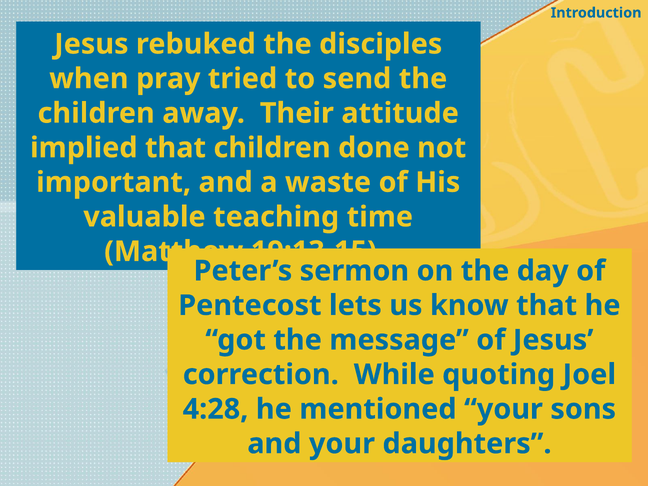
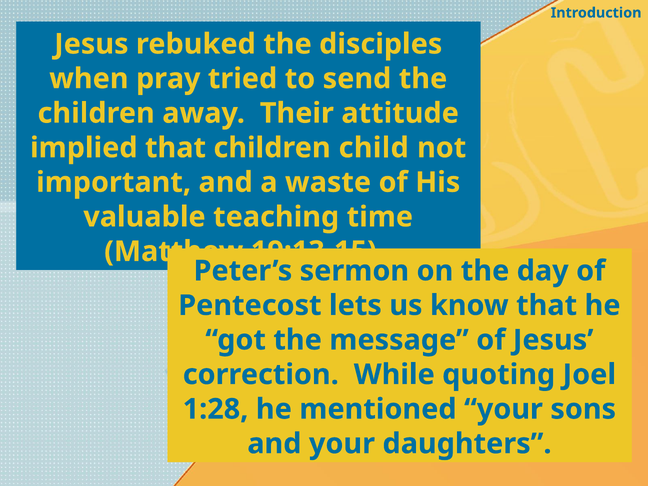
done: done -> child (374, 148)
4:28: 4:28 -> 1:28 (216, 409)
